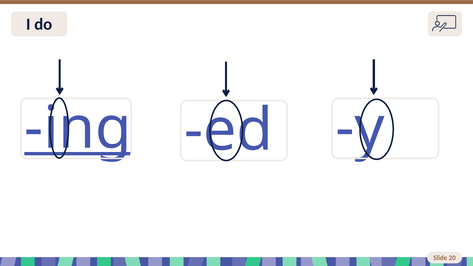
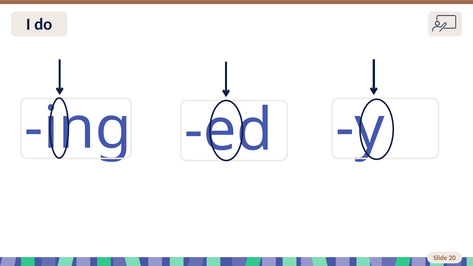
ing underline: present -> none (78, 128)
